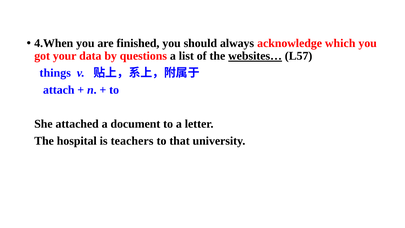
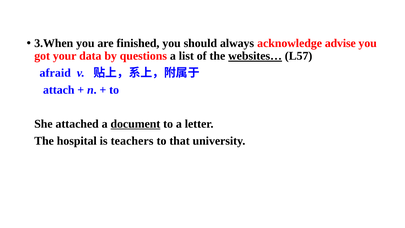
4.When: 4.When -> 3.When (54, 43)
which: which -> advise (340, 43)
things: things -> afraid (55, 73)
document underline: none -> present (135, 124)
